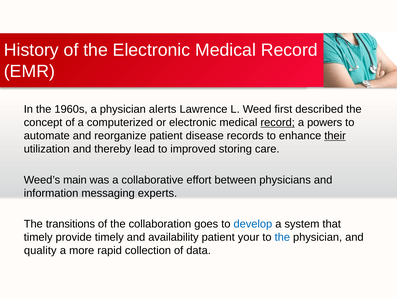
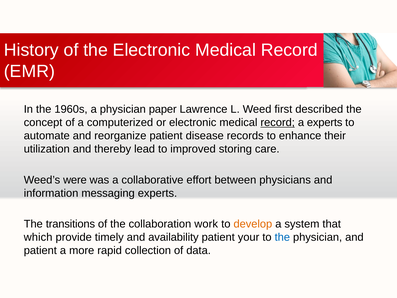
alerts: alerts -> paper (163, 109)
a powers: powers -> experts (325, 122)
their underline: present -> none (335, 136)
main: main -> were (75, 180)
goes: goes -> work (206, 224)
develop colour: blue -> orange (253, 224)
timely: timely -> which (38, 237)
quality: quality -> patient (40, 250)
